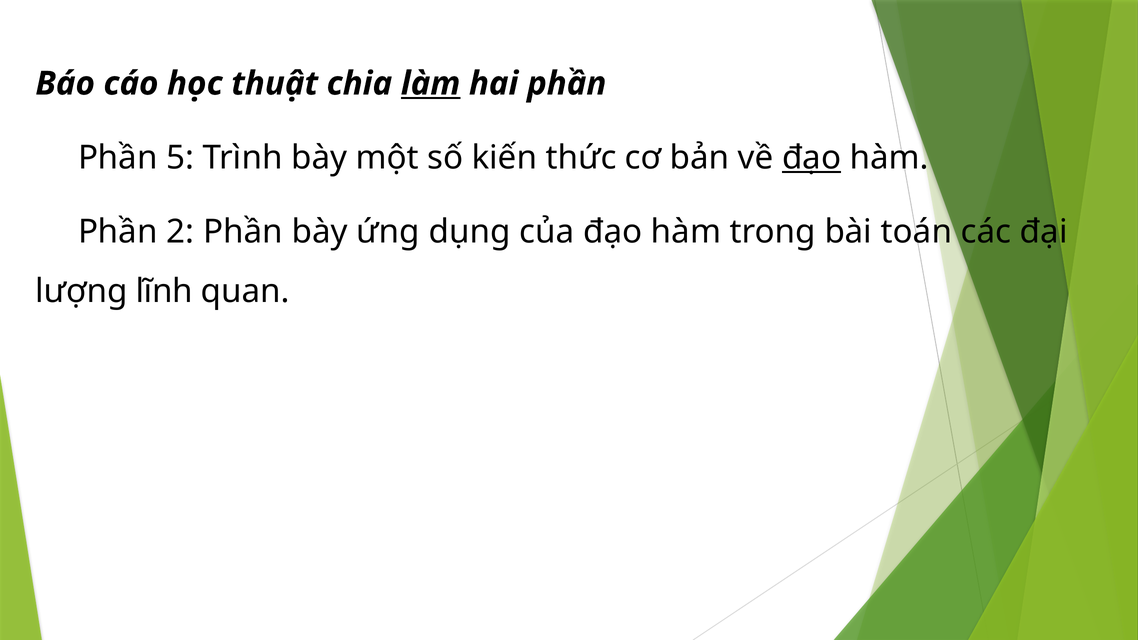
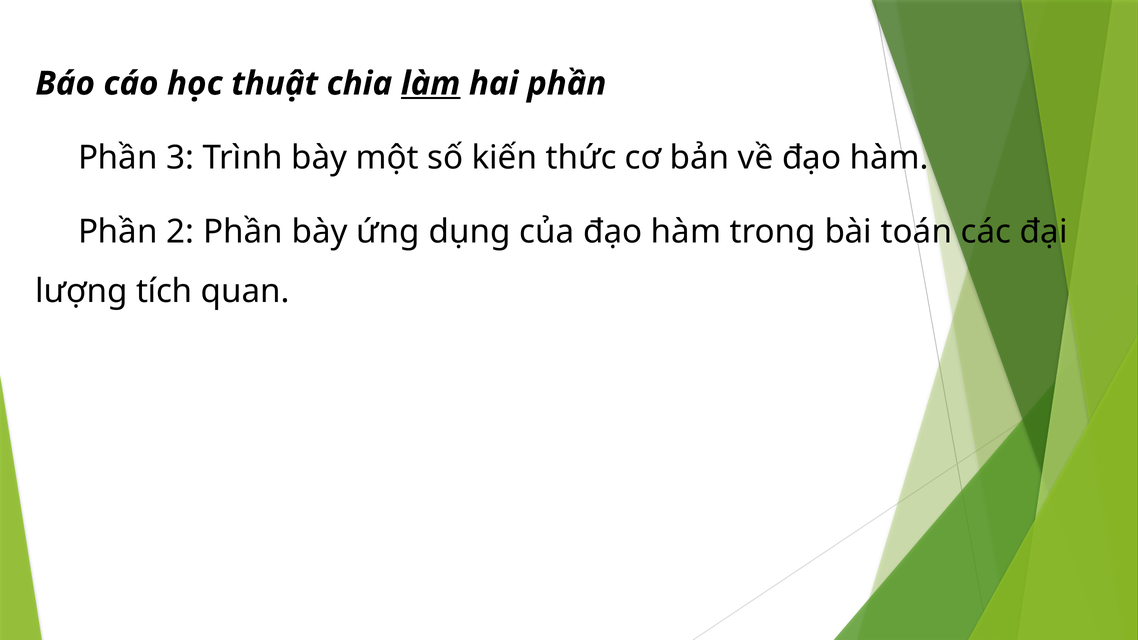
5: 5 -> 3 (180, 158)
đạo underline: present -> none (812, 158)
lĩnh: lĩnh -> tích (164, 291)
